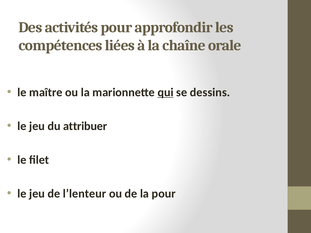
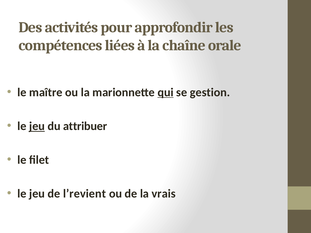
dessins: dessins -> gestion (210, 92)
jeu underline: none -> present (37, 126)
l’lenteur: l’lenteur -> l’revient (85, 194)
la pour: pour -> vrais (164, 194)
